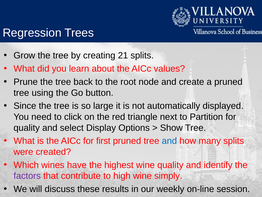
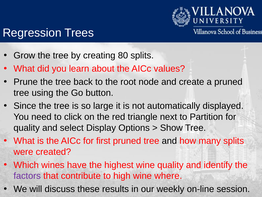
21: 21 -> 80 (123, 55)
and colour: blue -> black (169, 141)
simply: simply -> where (168, 176)
